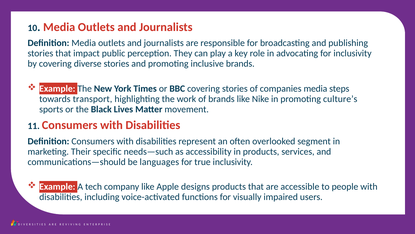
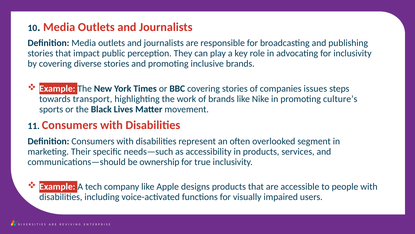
companies media: media -> issues (315, 88)
languages: languages -> ownership (159, 162)
